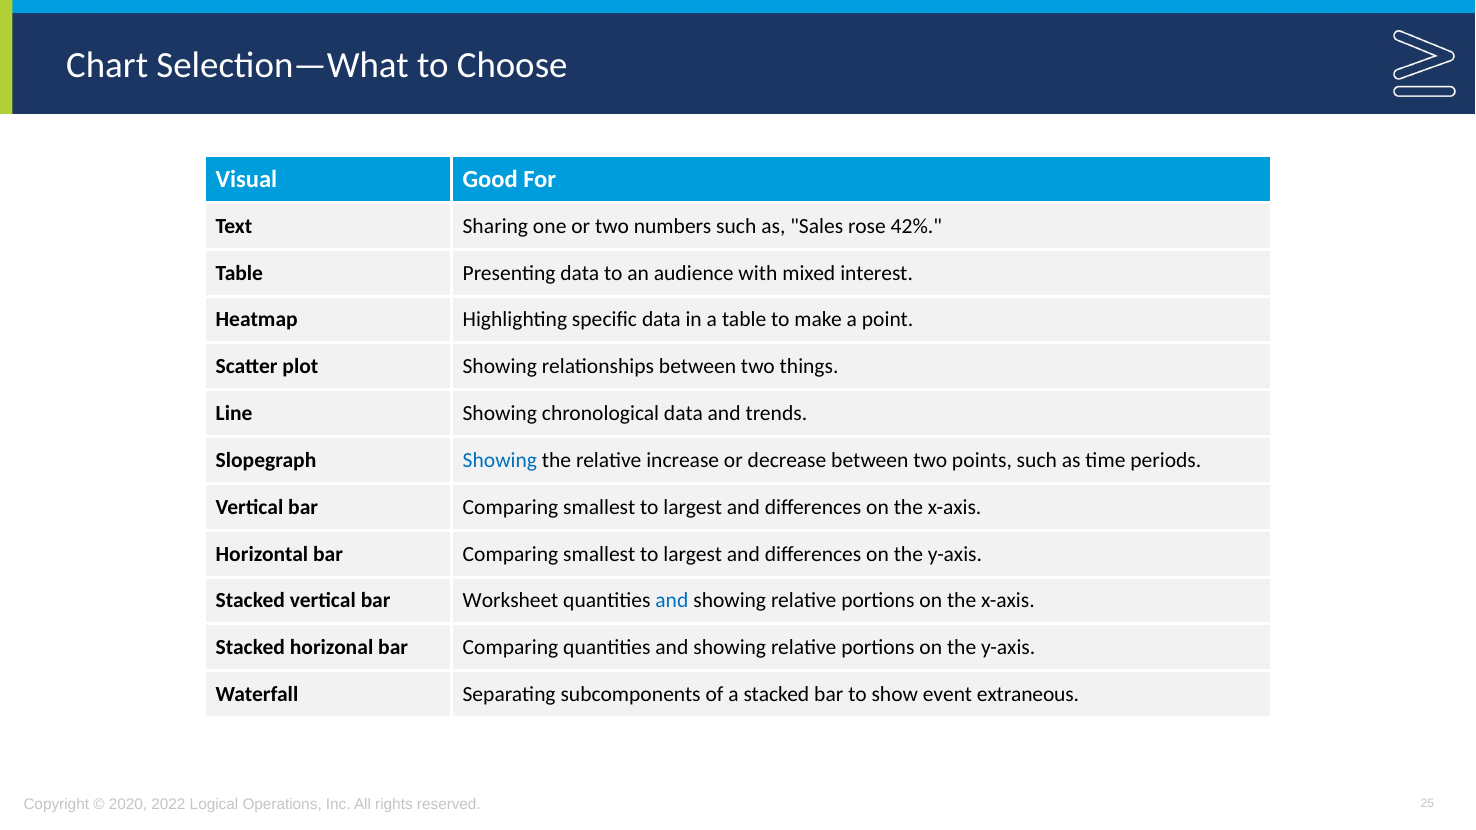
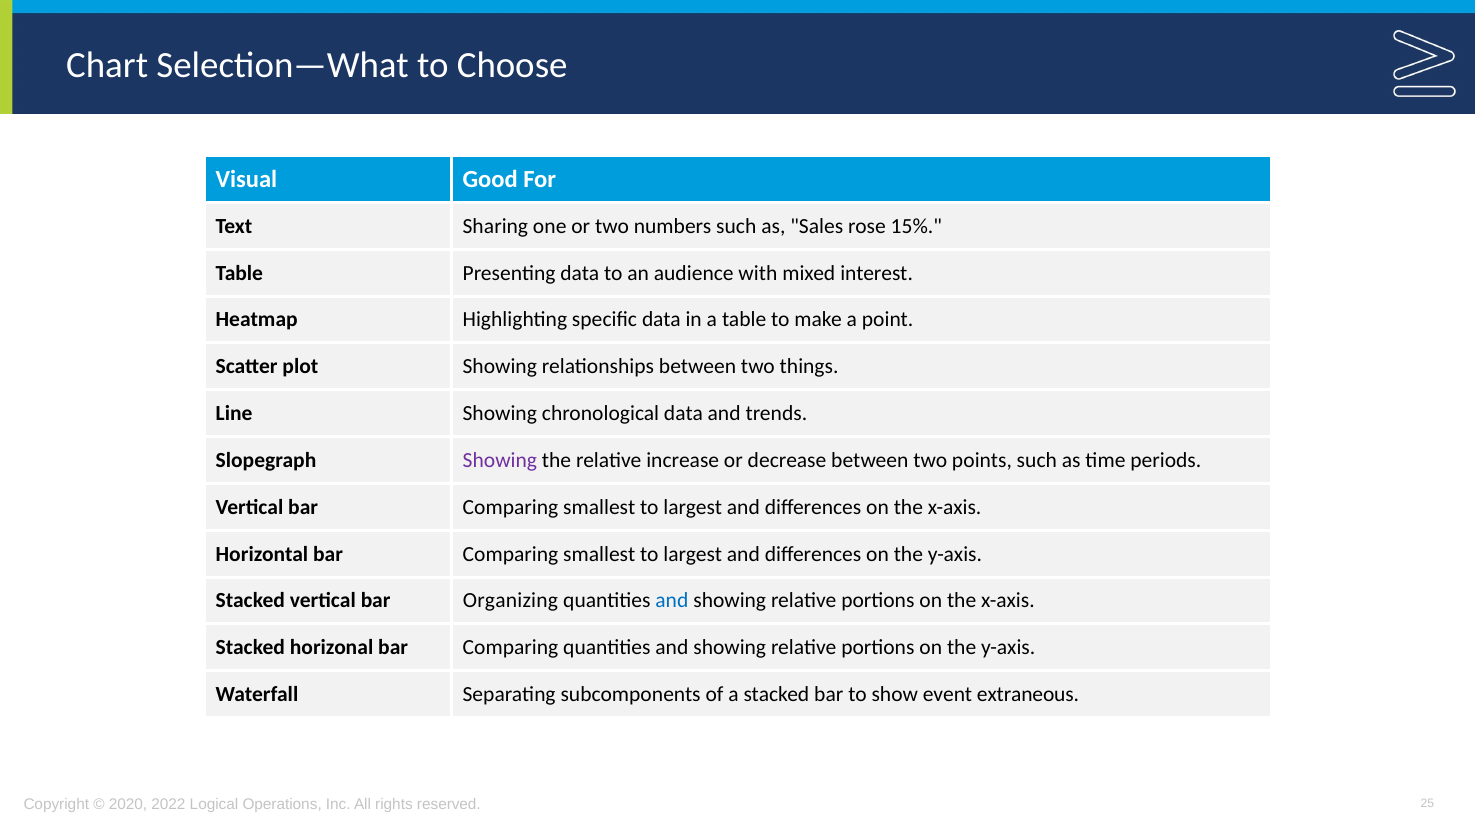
42%: 42% -> 15% (916, 226)
Showing colour: blue -> purple (500, 460)
Worksheet: Worksheet -> Organizing (510, 601)
